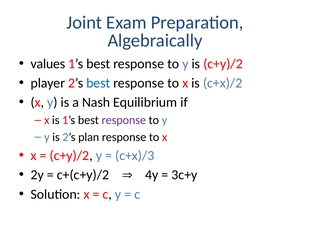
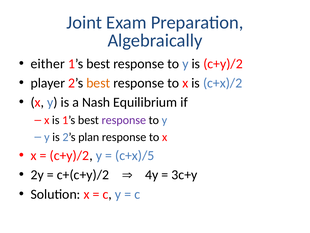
values: values -> either (48, 64)
best colour: blue -> orange (98, 83)
c+x)/3: c+x)/3 -> c+x)/5 (135, 155)
